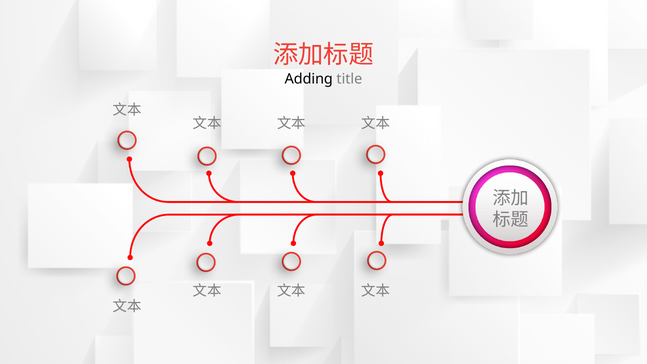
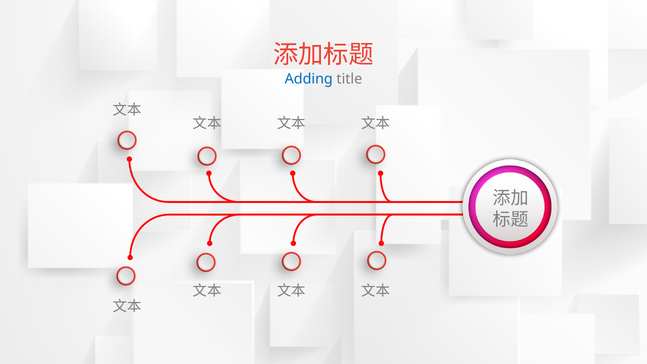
Adding colour: black -> blue (309, 79)
